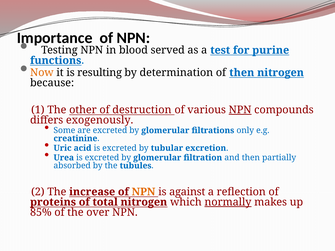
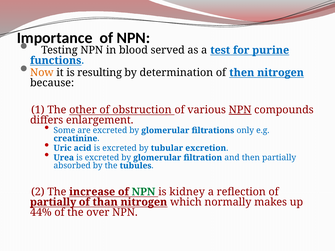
destruction: destruction -> obstruction (142, 110)
exogenously: exogenously -> enlargement (100, 120)
NPN colour: orange -> green (143, 192)
against: against -> kidney (187, 192)
proteins: proteins -> partially (53, 202)
total: total -> than (105, 202)
normally underline: present -> none (228, 202)
85%: 85% -> 44% (41, 213)
